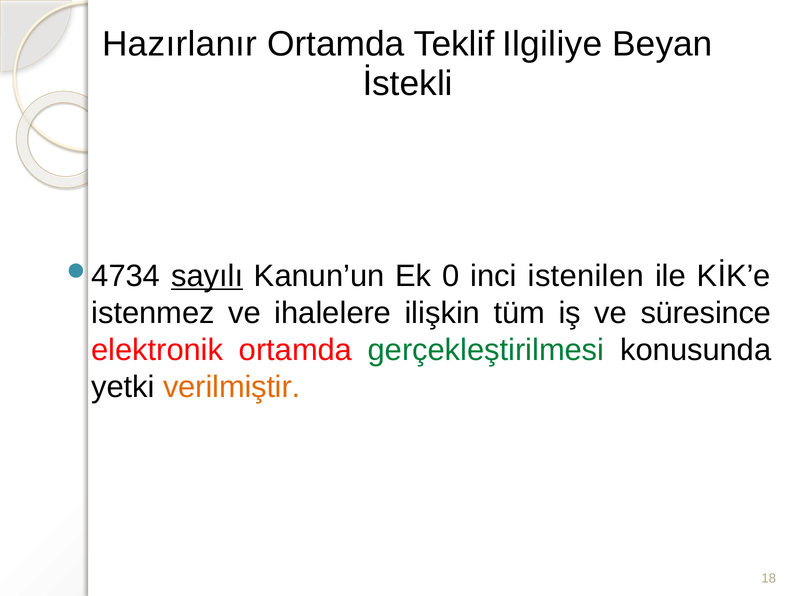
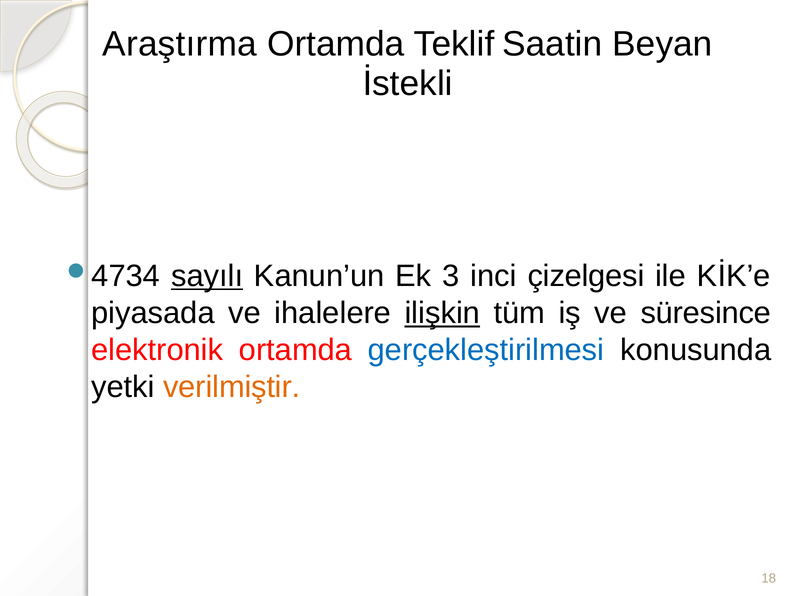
Hazırlanır: Hazırlanır -> Araştırma (180, 44)
Ilgiliye: Ilgiliye -> Saatin (552, 44)
0: 0 -> 3 (451, 276)
istenilen: istenilen -> çizelgesi (586, 276)
istenmez: istenmez -> piyasada (153, 313)
ilişkin underline: none -> present (442, 313)
gerçekleştirilmesi colour: green -> blue (486, 350)
